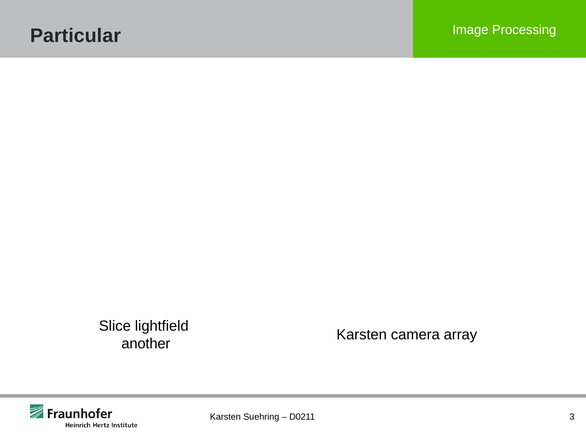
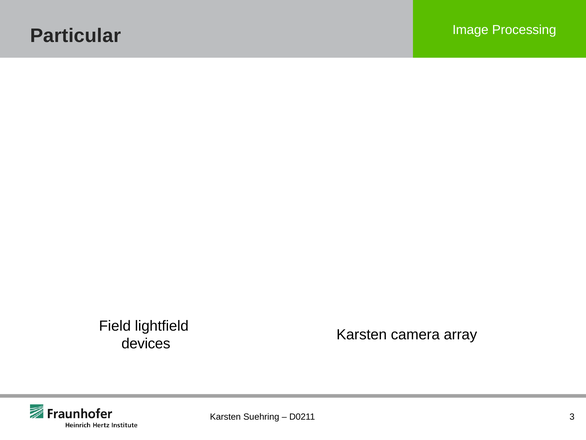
Slice: Slice -> Field (115, 326)
another: another -> devices (146, 343)
